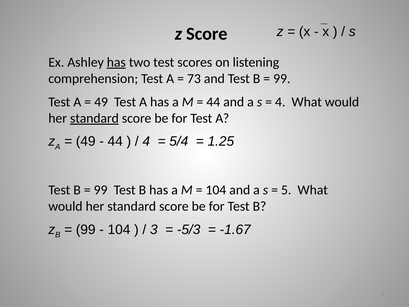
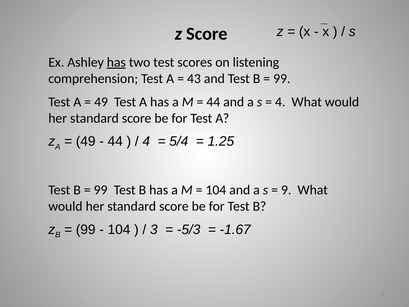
73: 73 -> 43 (194, 79)
standard underline: present -> none (94, 118)
5: 5 -> 9 (286, 190)
